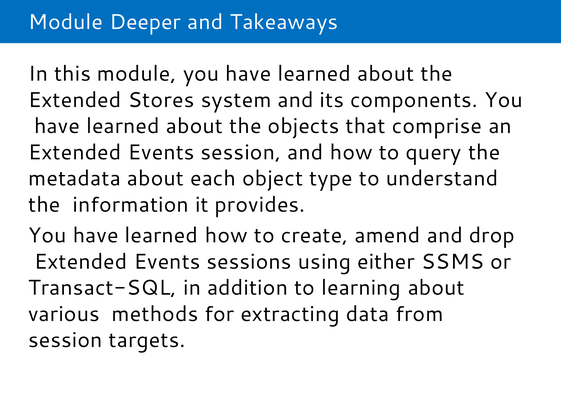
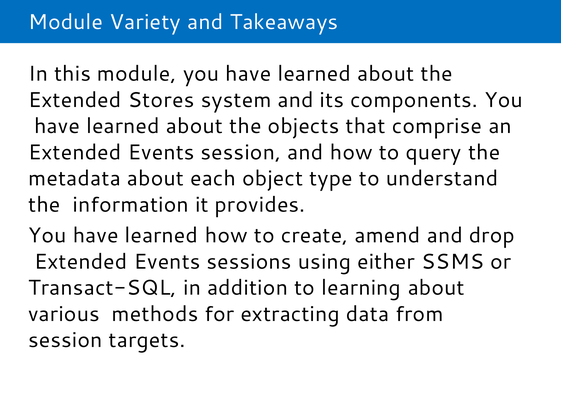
Deeper: Deeper -> Variety (145, 22)
